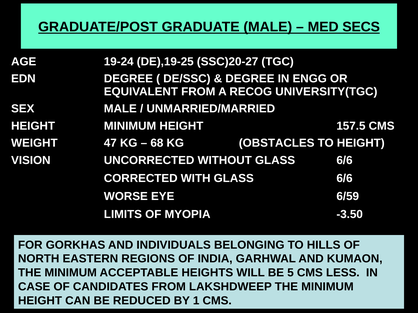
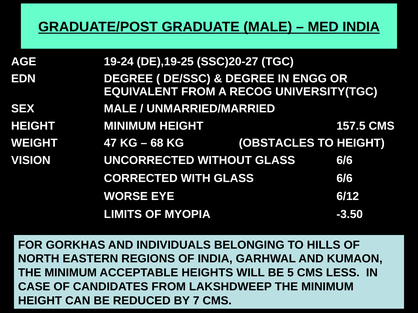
MED SECS: SECS -> INDIA (361, 27)
6/59: 6/59 -> 6/12 (348, 197)
1: 1 -> 7 (196, 301)
